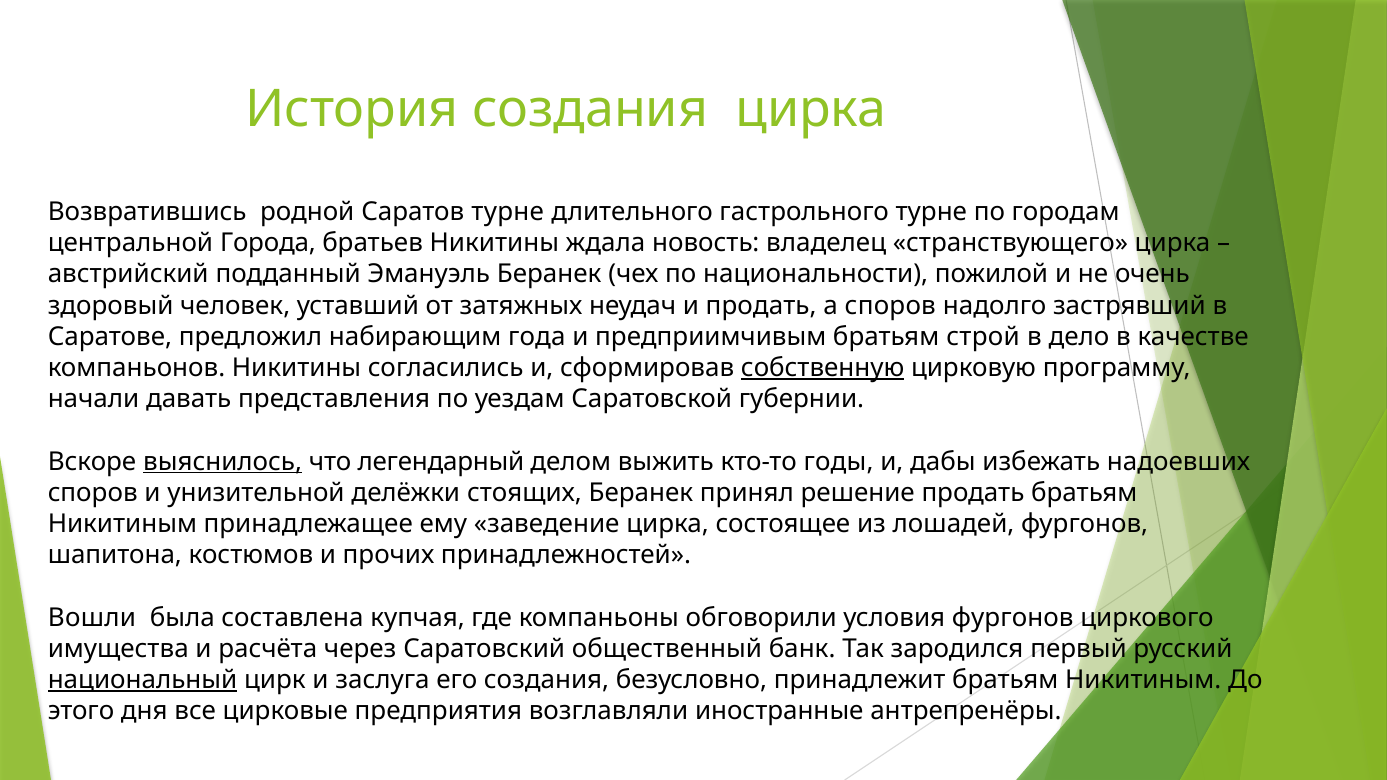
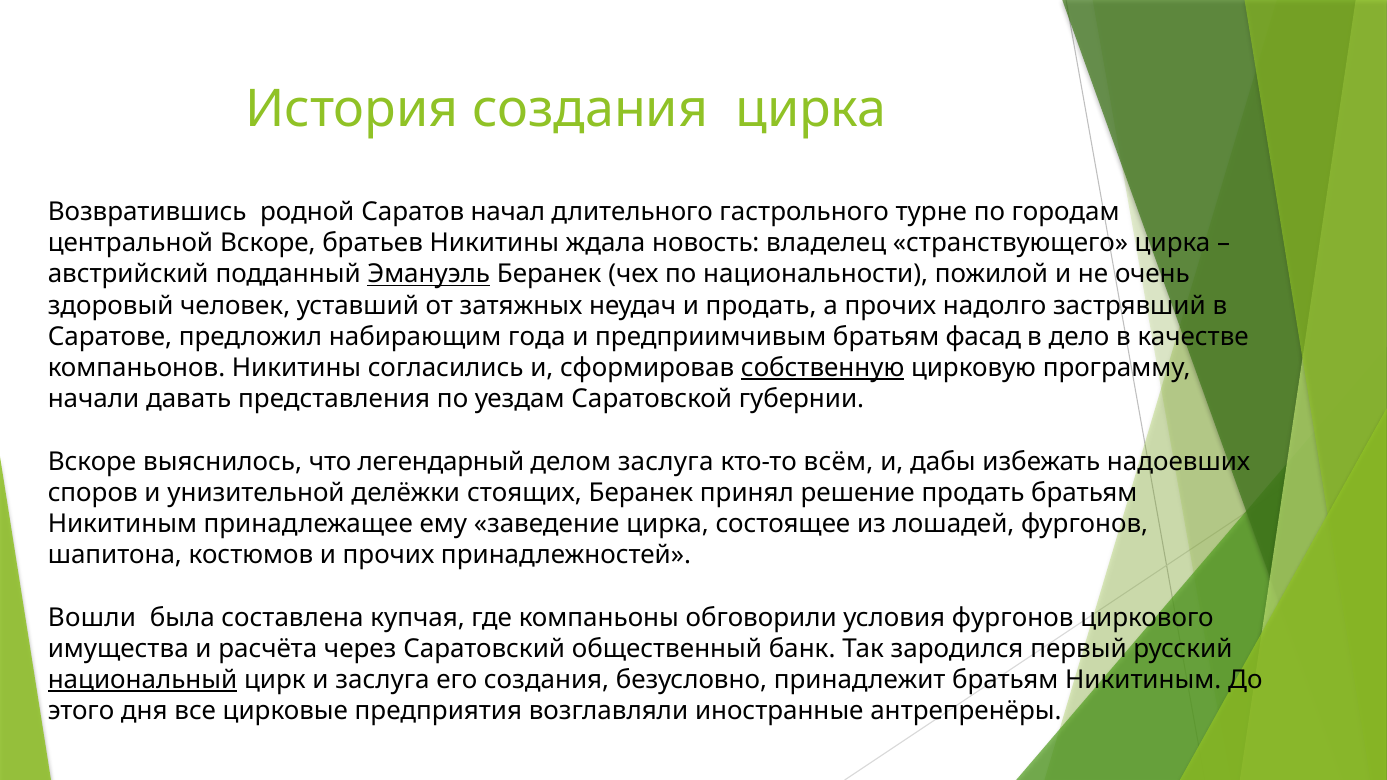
Саратов турне: турне -> начал (508, 212)
центральной Города: Города -> Вскоре (268, 243)
Эмануэль underline: none -> present (429, 274)
а споров: споров -> прочих (890, 305)
строй: строй -> фасад (983, 337)
выяснилось underline: present -> none (223, 462)
делом выжить: выжить -> заслуга (666, 462)
годы: годы -> всём (838, 462)
